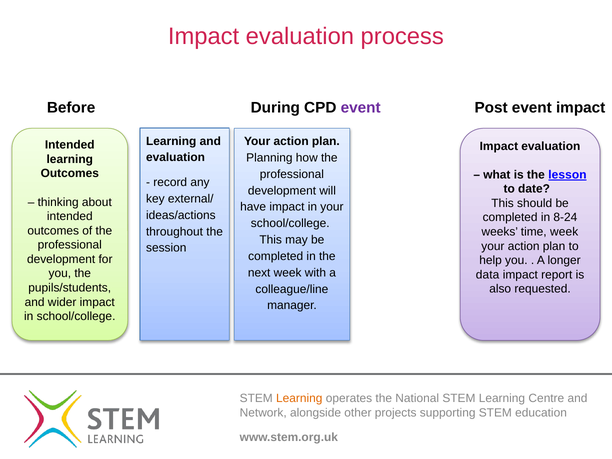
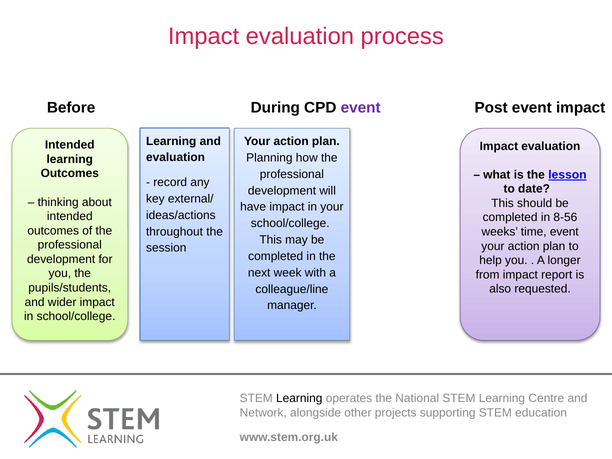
8-24: 8-24 -> 8-56 (565, 218)
time week: week -> event (564, 232)
data: data -> from (488, 275)
Learning colour: orange -> black (299, 398)
